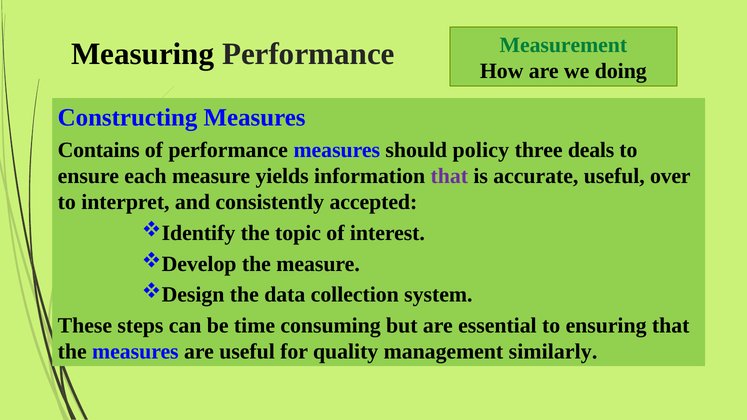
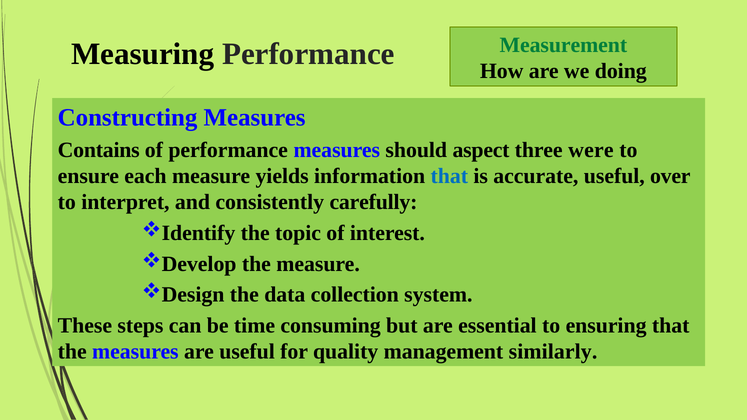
policy: policy -> aspect (481, 150)
deals: deals -> were (591, 150)
that colour: purple -> blue (449, 176)
accepted: accepted -> carefully (373, 202)
